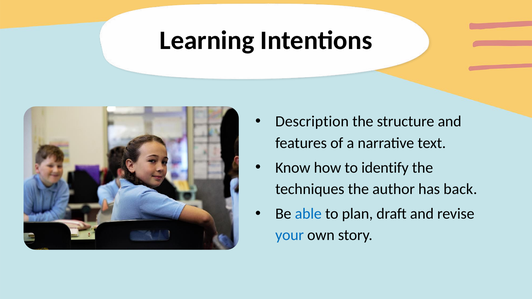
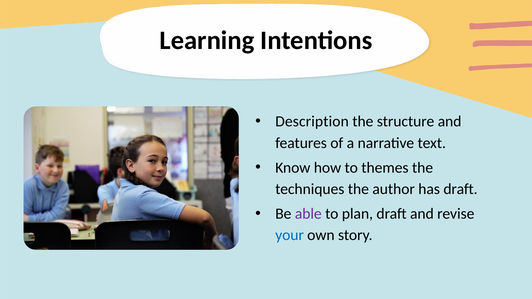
identify: identify -> themes (385, 168)
has back: back -> draft (460, 189)
able colour: blue -> purple (308, 214)
